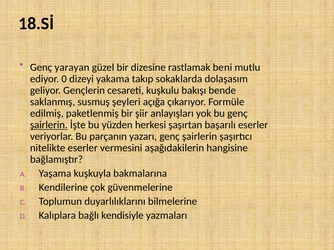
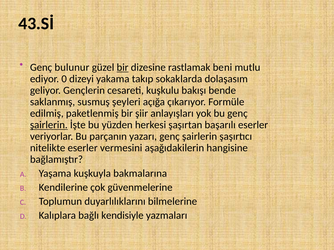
18.Sİ: 18.Sİ -> 43.Sİ (36, 24)
yarayan: yarayan -> bulunur (72, 68)
bir underline: none -> present (123, 68)
